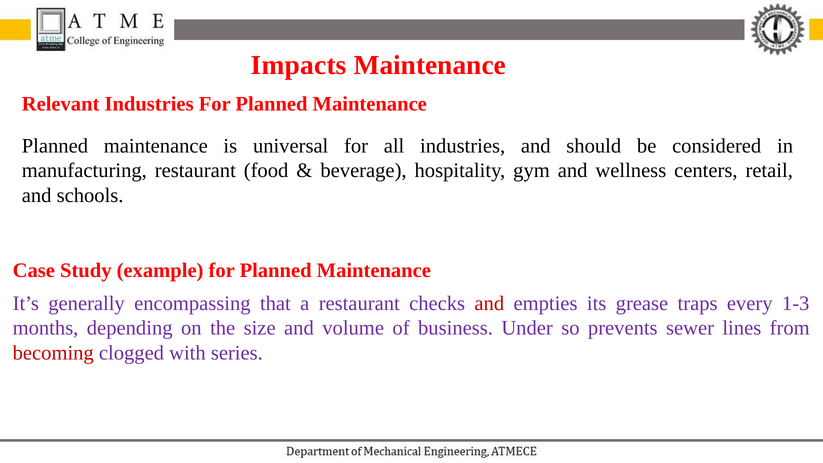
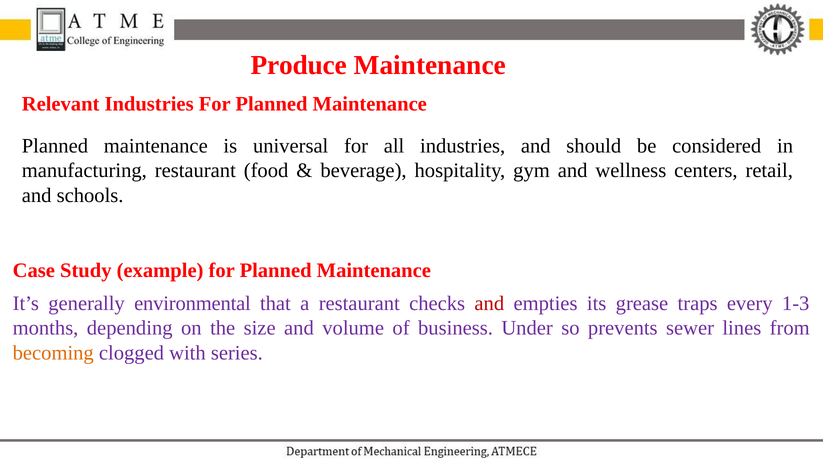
Impacts: Impacts -> Produce (299, 65)
encompassing: encompassing -> environmental (192, 303)
becoming colour: red -> orange (53, 353)
